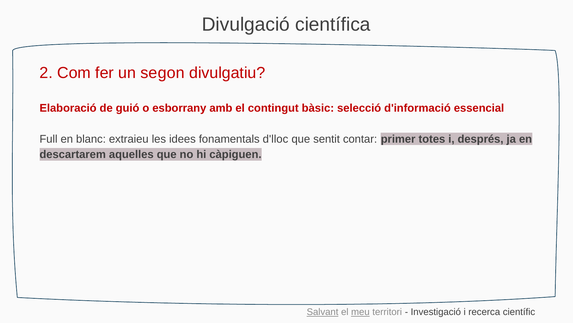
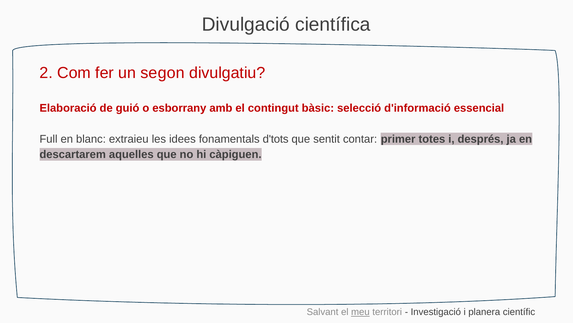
d'lloc: d'lloc -> d'tots (276, 139)
Salvant underline: present -> none (323, 312)
recerca: recerca -> planera (484, 312)
